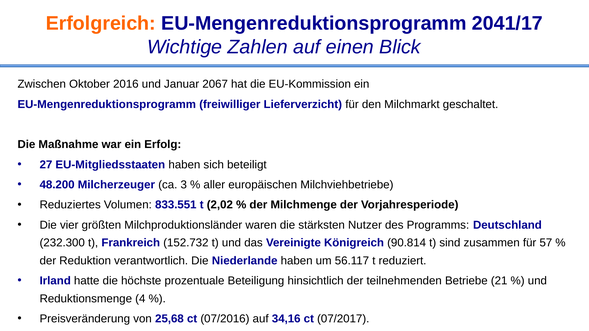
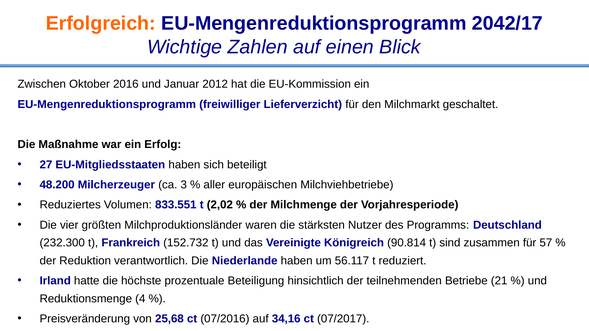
2041/17: 2041/17 -> 2042/17 (507, 23)
2067: 2067 -> 2012 (215, 84)
